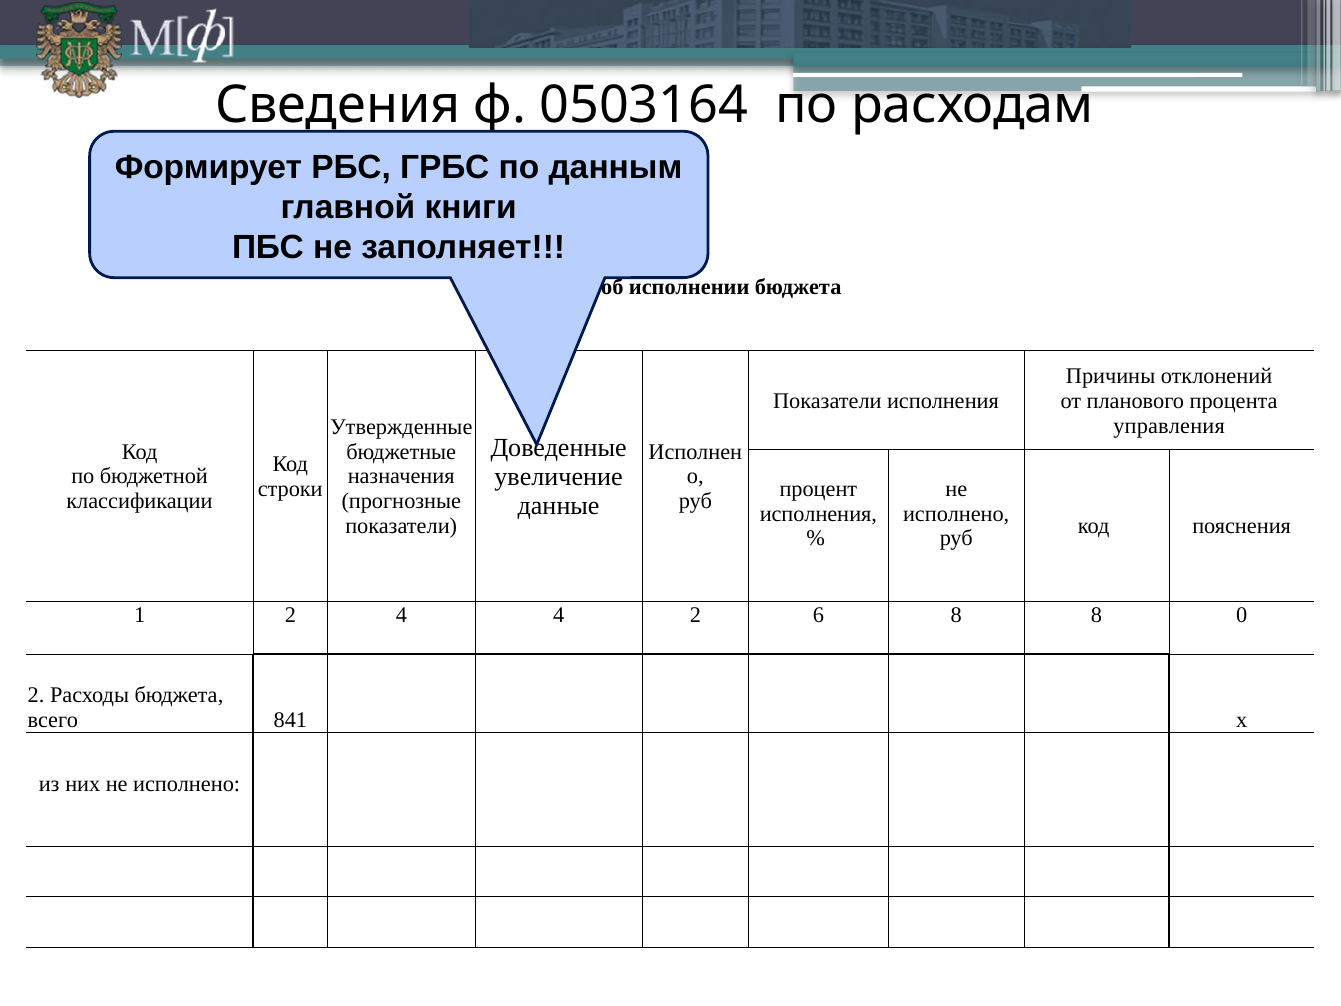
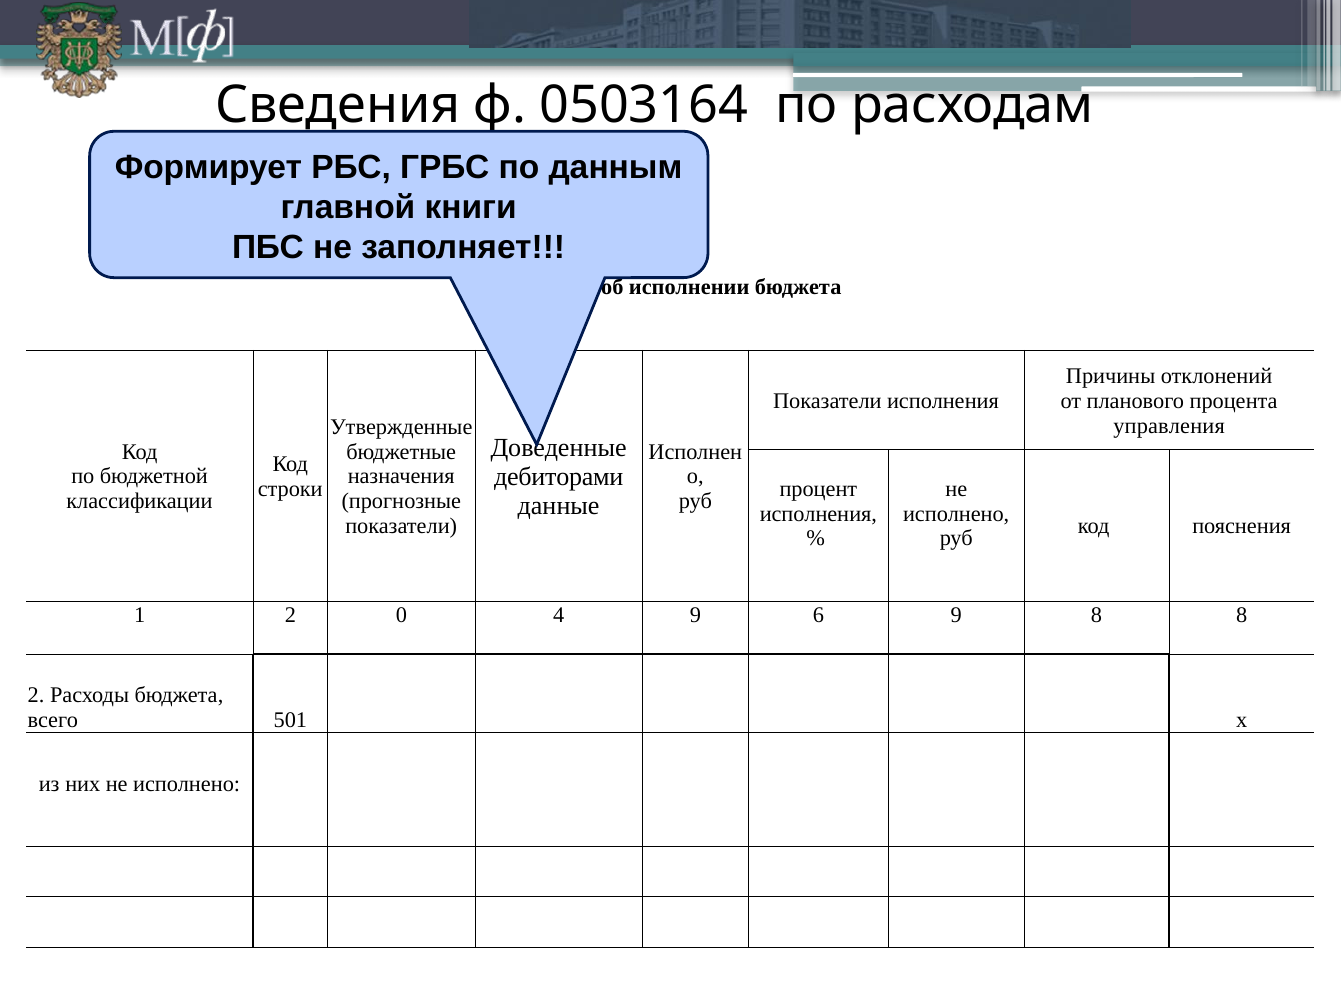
увеличение: увеличение -> дебиторами (559, 476)
2 4: 4 -> 0 (401, 615)
4 2: 2 -> 9 (695, 615)
6 8: 8 -> 9 (956, 615)
8 0: 0 -> 8 (1242, 615)
841: 841 -> 501 (290, 720)
